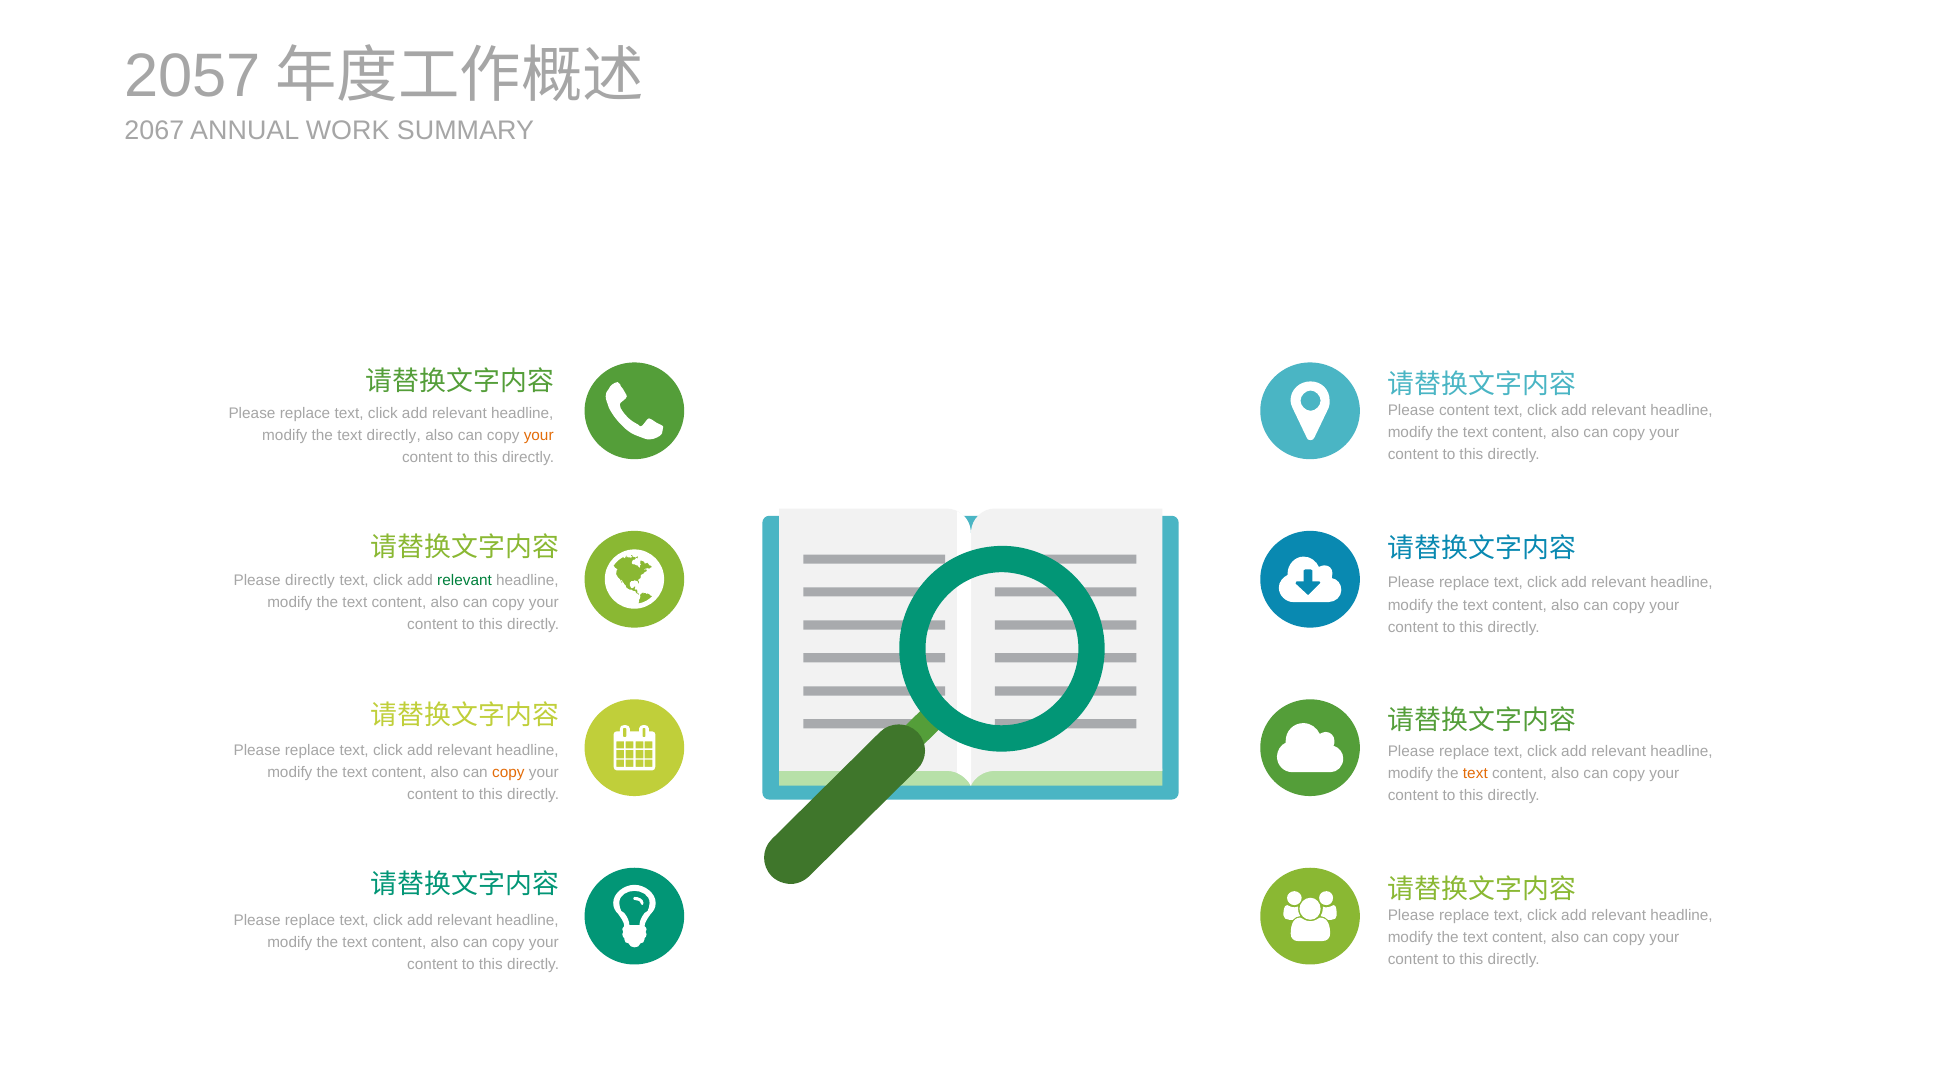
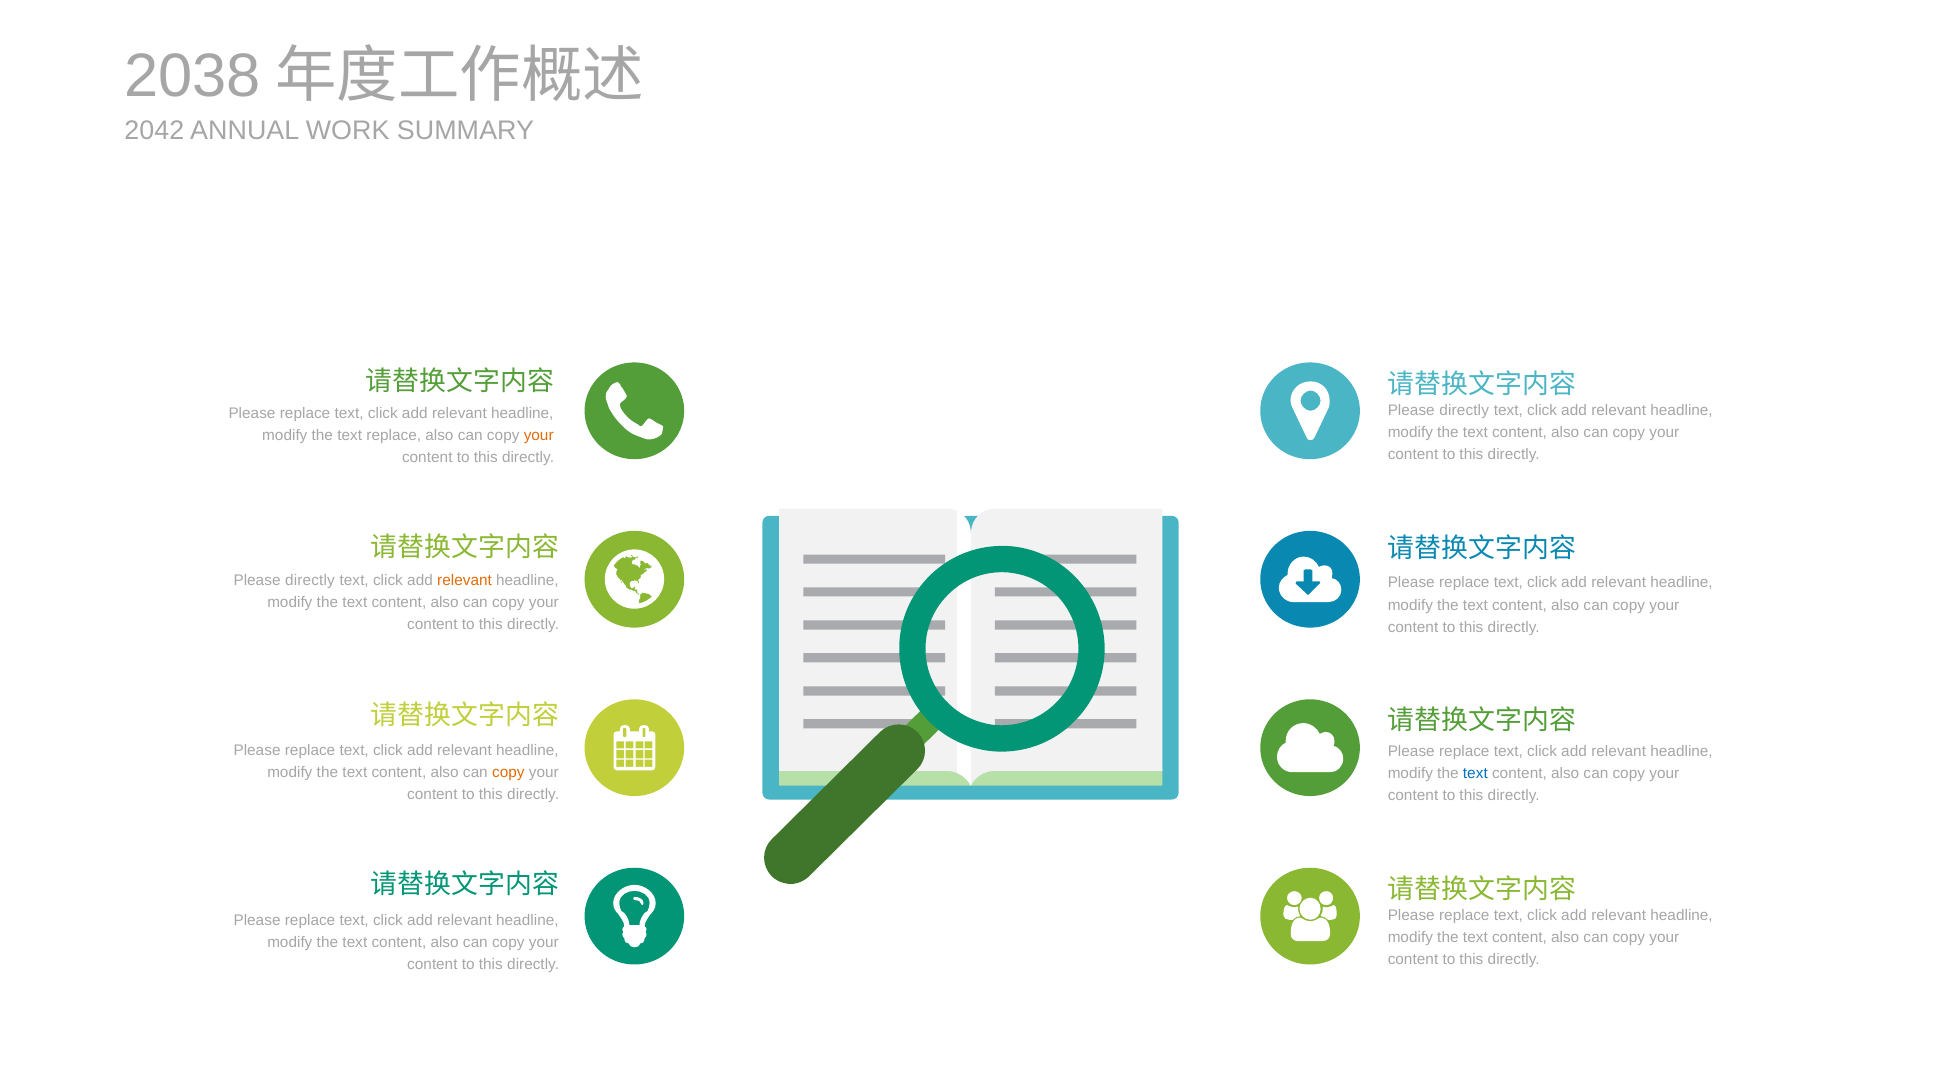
2057: 2057 -> 2038 (193, 77)
2067: 2067 -> 2042 (154, 130)
content: content -> directly (1464, 411)
text directly: directly -> replace (394, 435)
relevant colour: green -> orange (465, 581)
text colour: orange -> blue (1475, 774)
